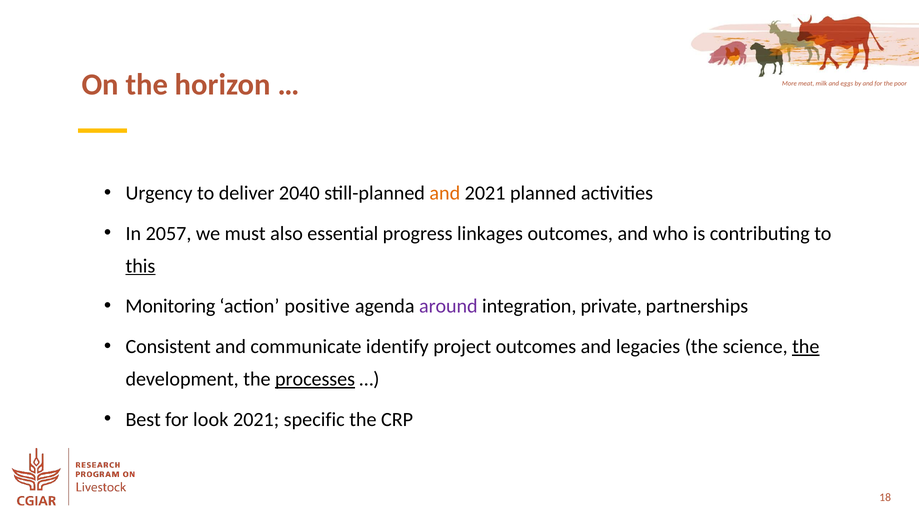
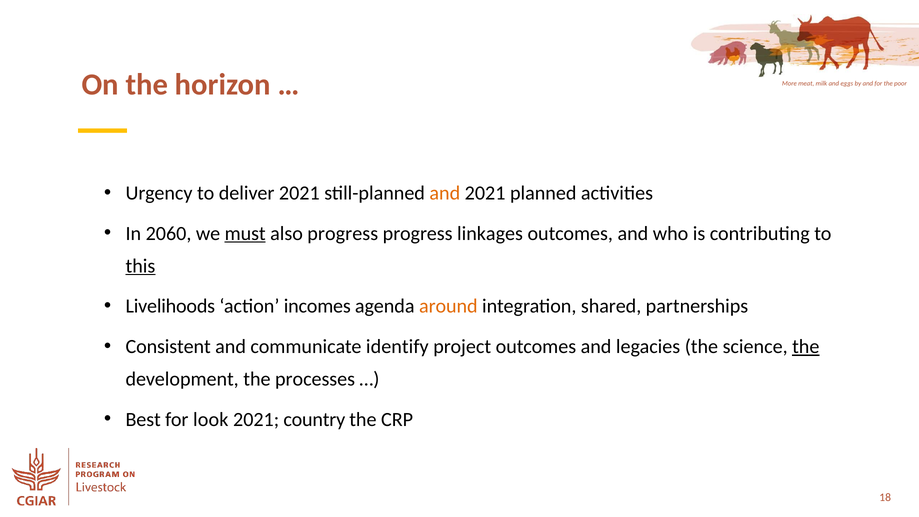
deliver 2040: 2040 -> 2021 (299, 193)
2057: 2057 -> 2060 (169, 233)
must underline: none -> present (245, 233)
also essential: essential -> progress (343, 233)
Monitoring: Monitoring -> Livelihoods (170, 306)
positive: positive -> incomes (317, 306)
around colour: purple -> orange (448, 306)
private: private -> shared (611, 306)
processes underline: present -> none (315, 379)
specific: specific -> country (314, 419)
